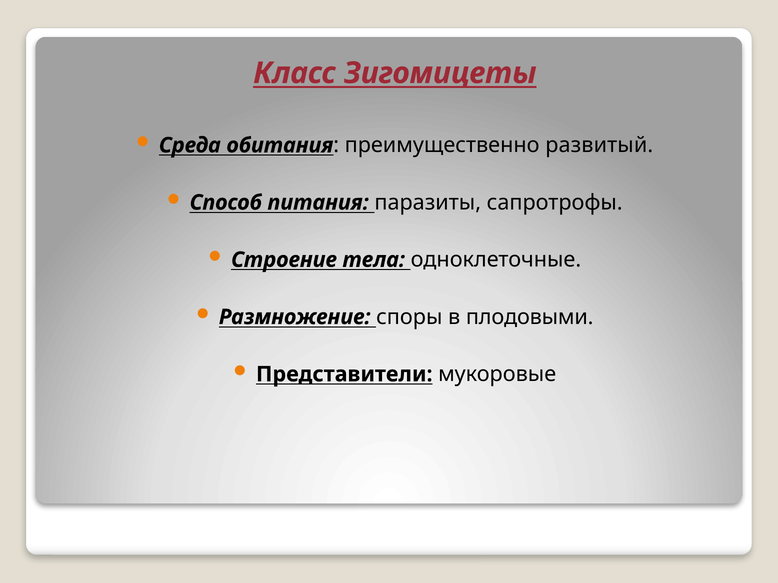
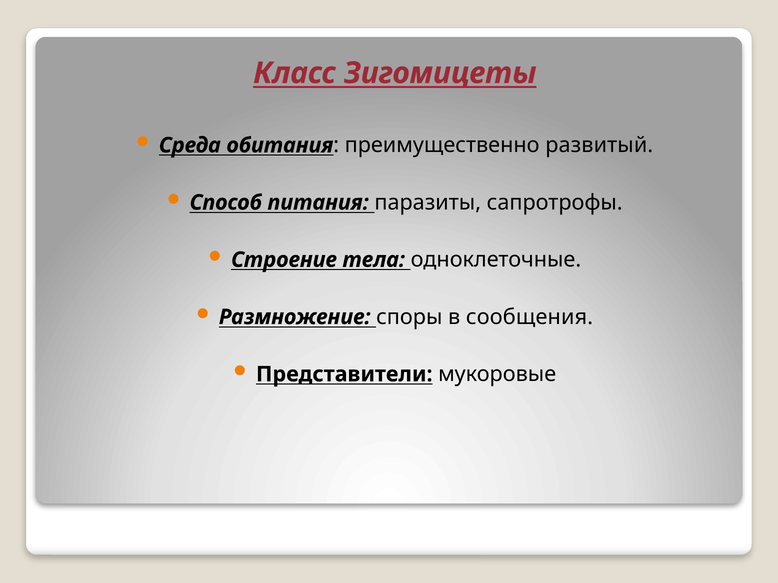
плодовыми: плодовыми -> сообщения (530, 317)
